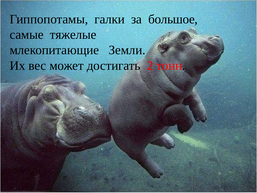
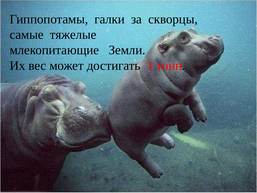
большое: большое -> скворцы (173, 19)
2: 2 -> 1 (150, 65)
